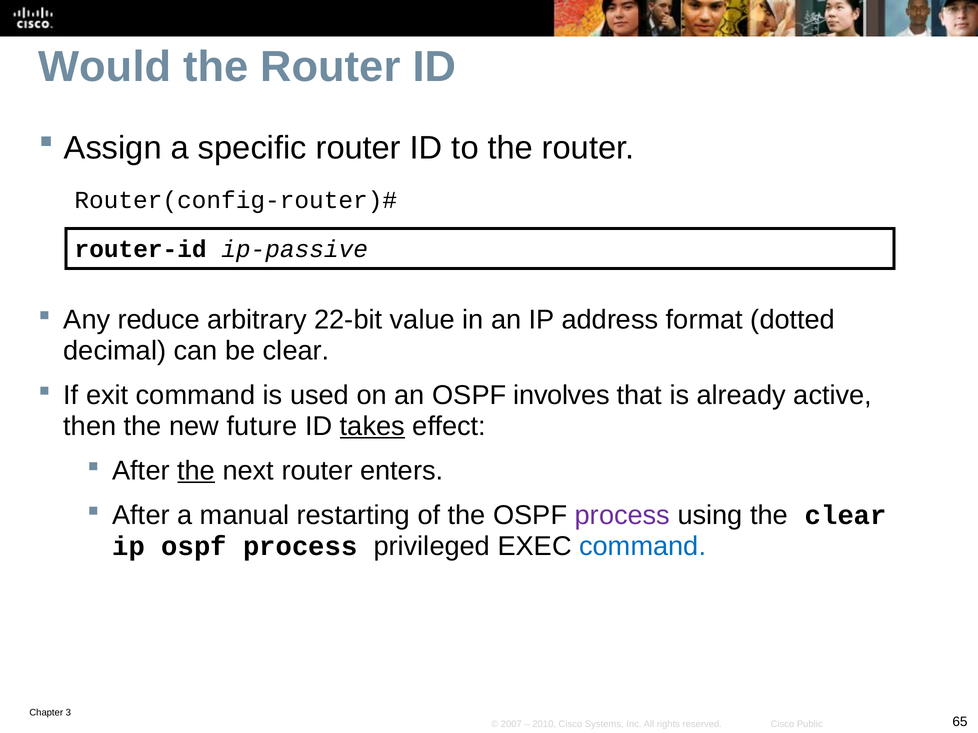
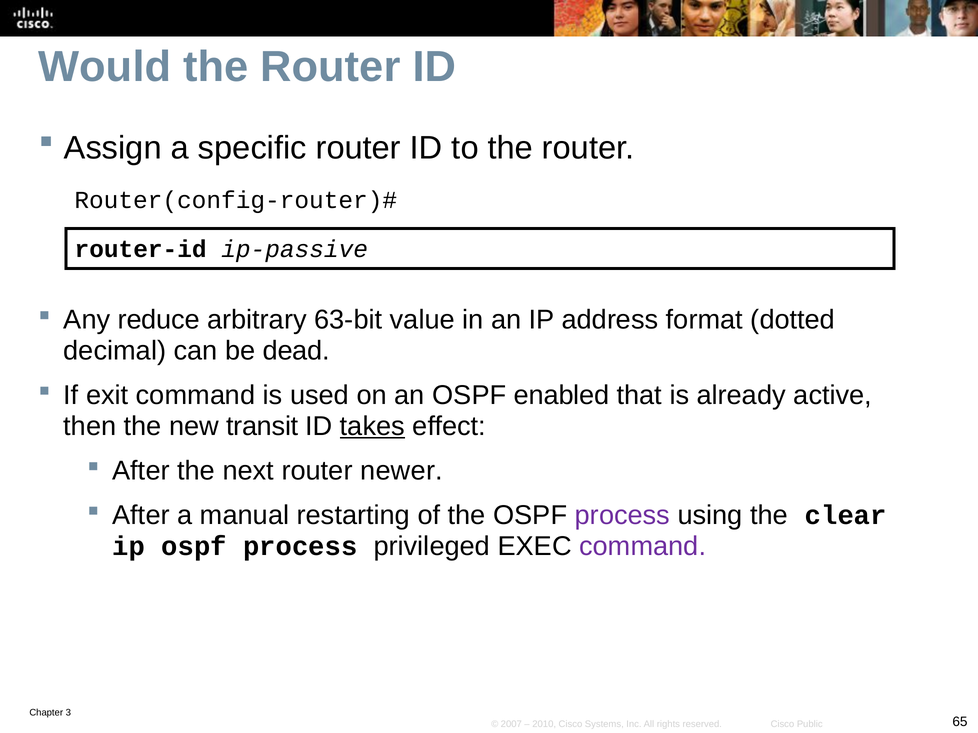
22-bit: 22-bit -> 63-bit (348, 320)
be clear: clear -> dead (296, 351)
involves: involves -> enabled (562, 395)
future: future -> transit (262, 426)
the underline: present -> none (196, 471)
enters: enters -> newer (402, 471)
command colour: blue -> purple (643, 547)
